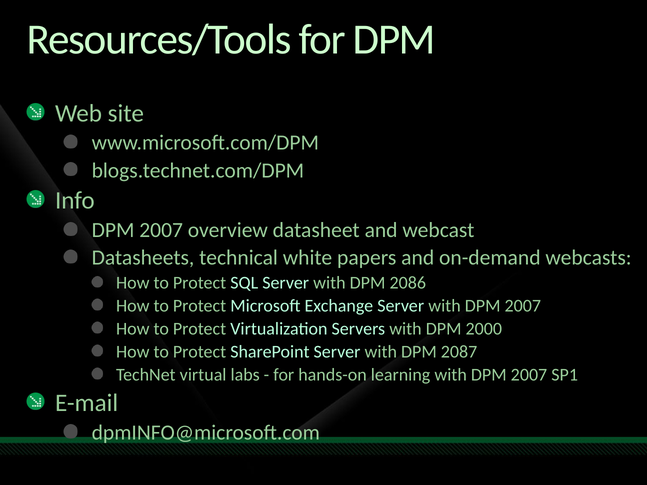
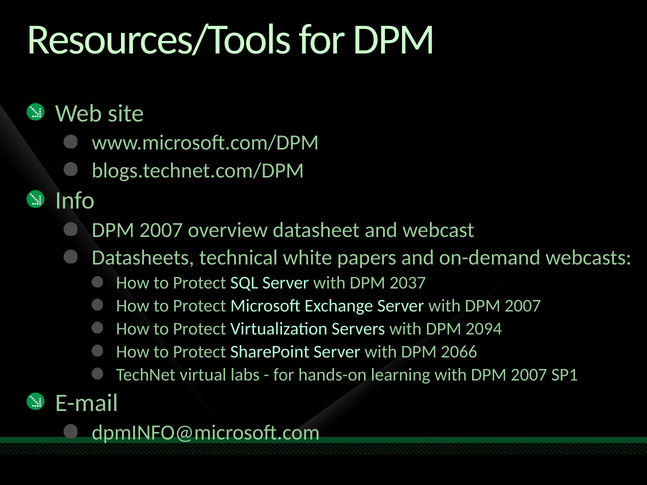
2086: 2086 -> 2037 (408, 283)
2000: 2000 -> 2094 (484, 329)
2087: 2087 -> 2066 (459, 352)
